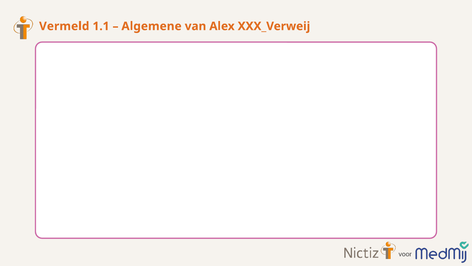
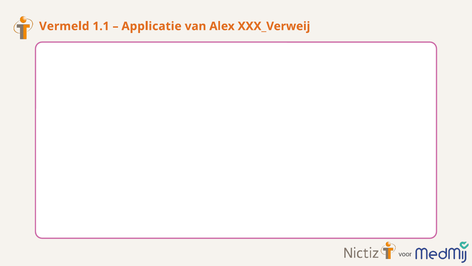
Algemene: Algemene -> Applicatie (152, 26)
